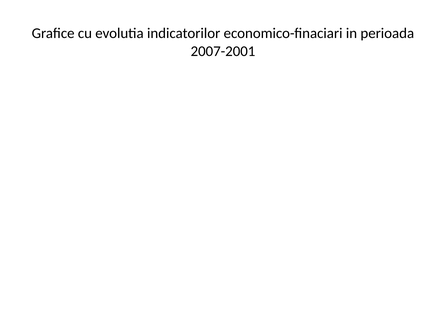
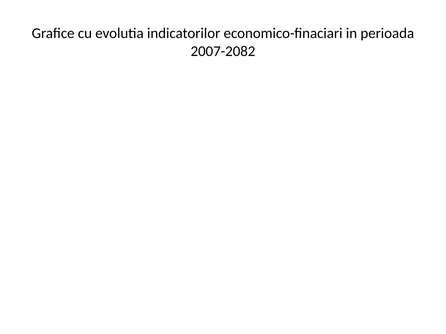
2007-2001: 2007-2001 -> 2007-2082 (223, 51)
